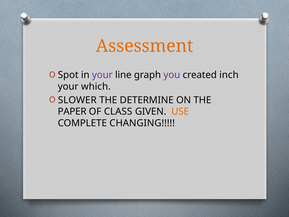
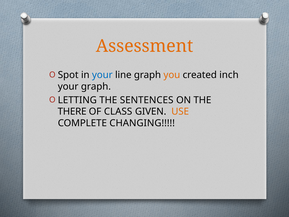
your colour: purple -> blue (102, 75)
you colour: purple -> orange (172, 75)
your which: which -> graph (96, 86)
SLOWER: SLOWER -> LETTING (77, 100)
DETERMINE: DETERMINE -> SENTENCES (147, 100)
PAPER: PAPER -> THERE (72, 111)
